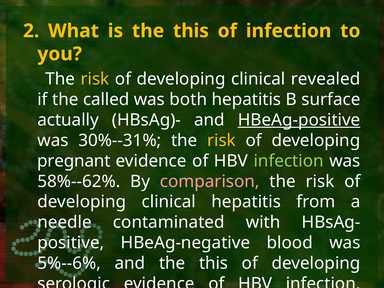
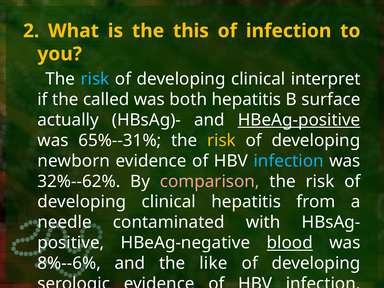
risk colour: yellow -> light blue (95, 79)
revealed: revealed -> interpret (326, 79)
30%--31%: 30%--31% -> 65%--31% (120, 140)
pregnant: pregnant -> newborn (74, 161)
infection colour: light green -> light blue (289, 161)
58%--62%: 58%--62% -> 32%--62% (79, 181)
blood underline: none -> present (290, 243)
5%--6%: 5%--6% -> 8%--6% (69, 263)
and the this: this -> like (213, 263)
